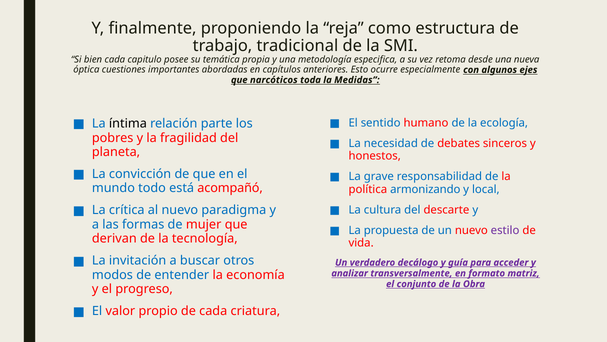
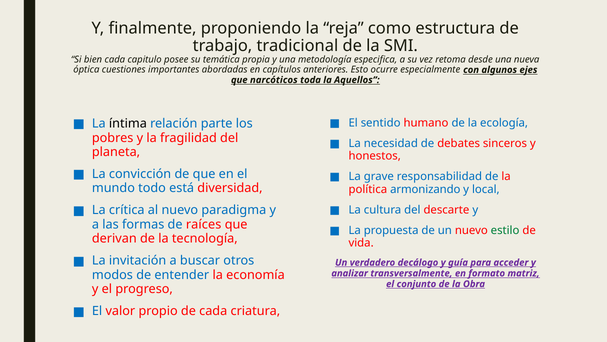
Medidas: Medidas -> Aquellos (357, 80)
acompañó: acompañó -> diversidad (230, 188)
mujer: mujer -> raíces (204, 224)
estilo colour: purple -> green (505, 230)
